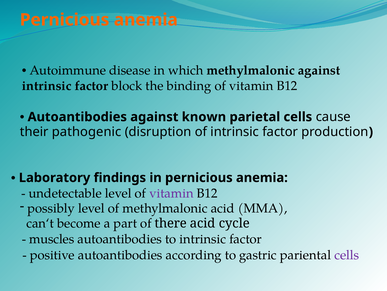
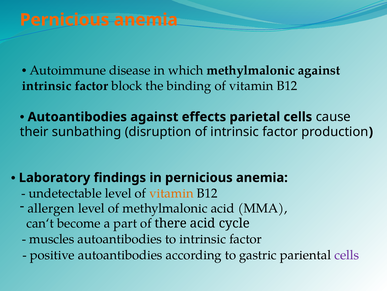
known: known -> effects (204, 117)
pathogenic: pathogenic -> sunbathing (87, 131)
vitamin colour: purple -> orange (171, 193)
possibly: possibly -> allergen (51, 208)
